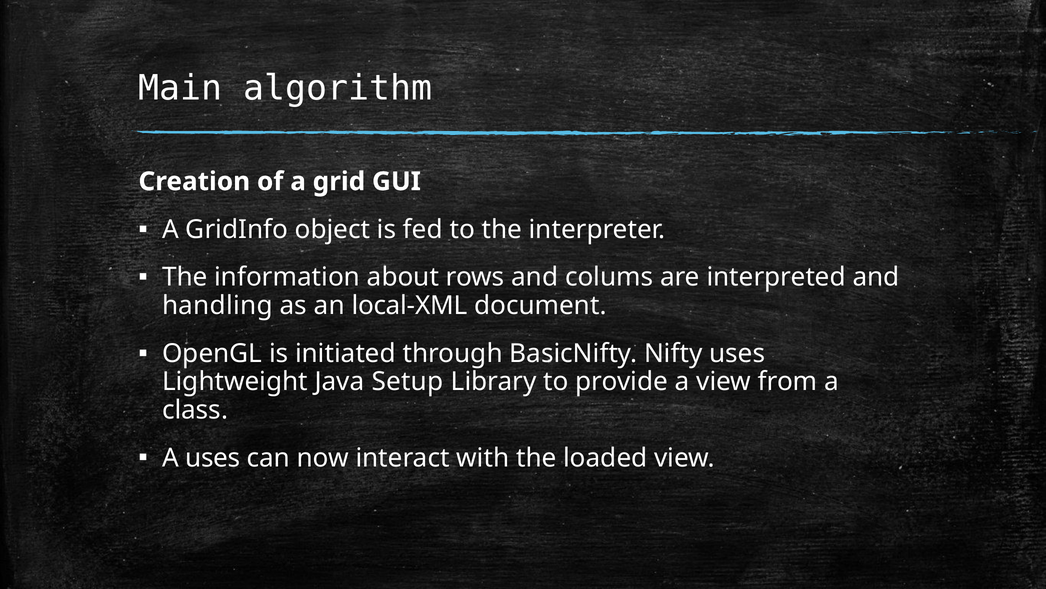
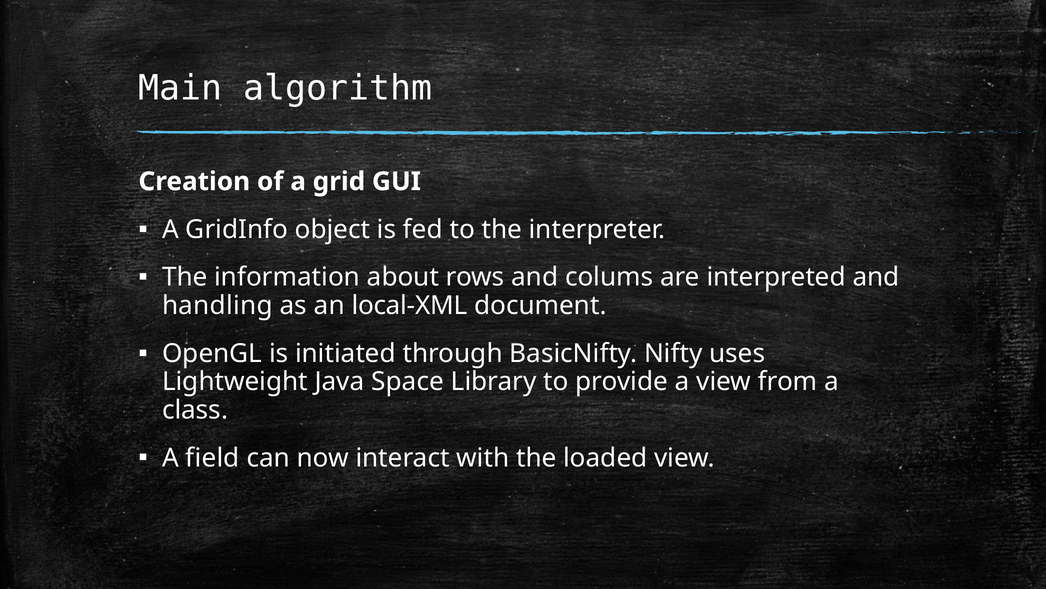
Setup: Setup -> Space (408, 381)
A uses: uses -> field (213, 458)
